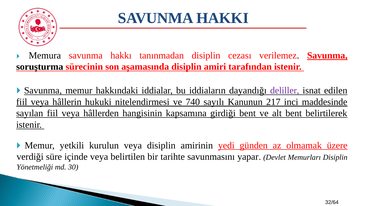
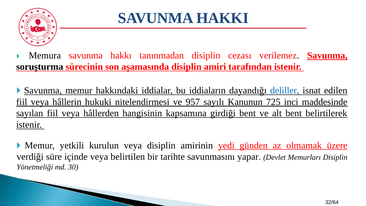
deliller colour: purple -> blue (285, 90)
740: 740 -> 957 (193, 102)
217: 217 -> 725 (273, 102)
